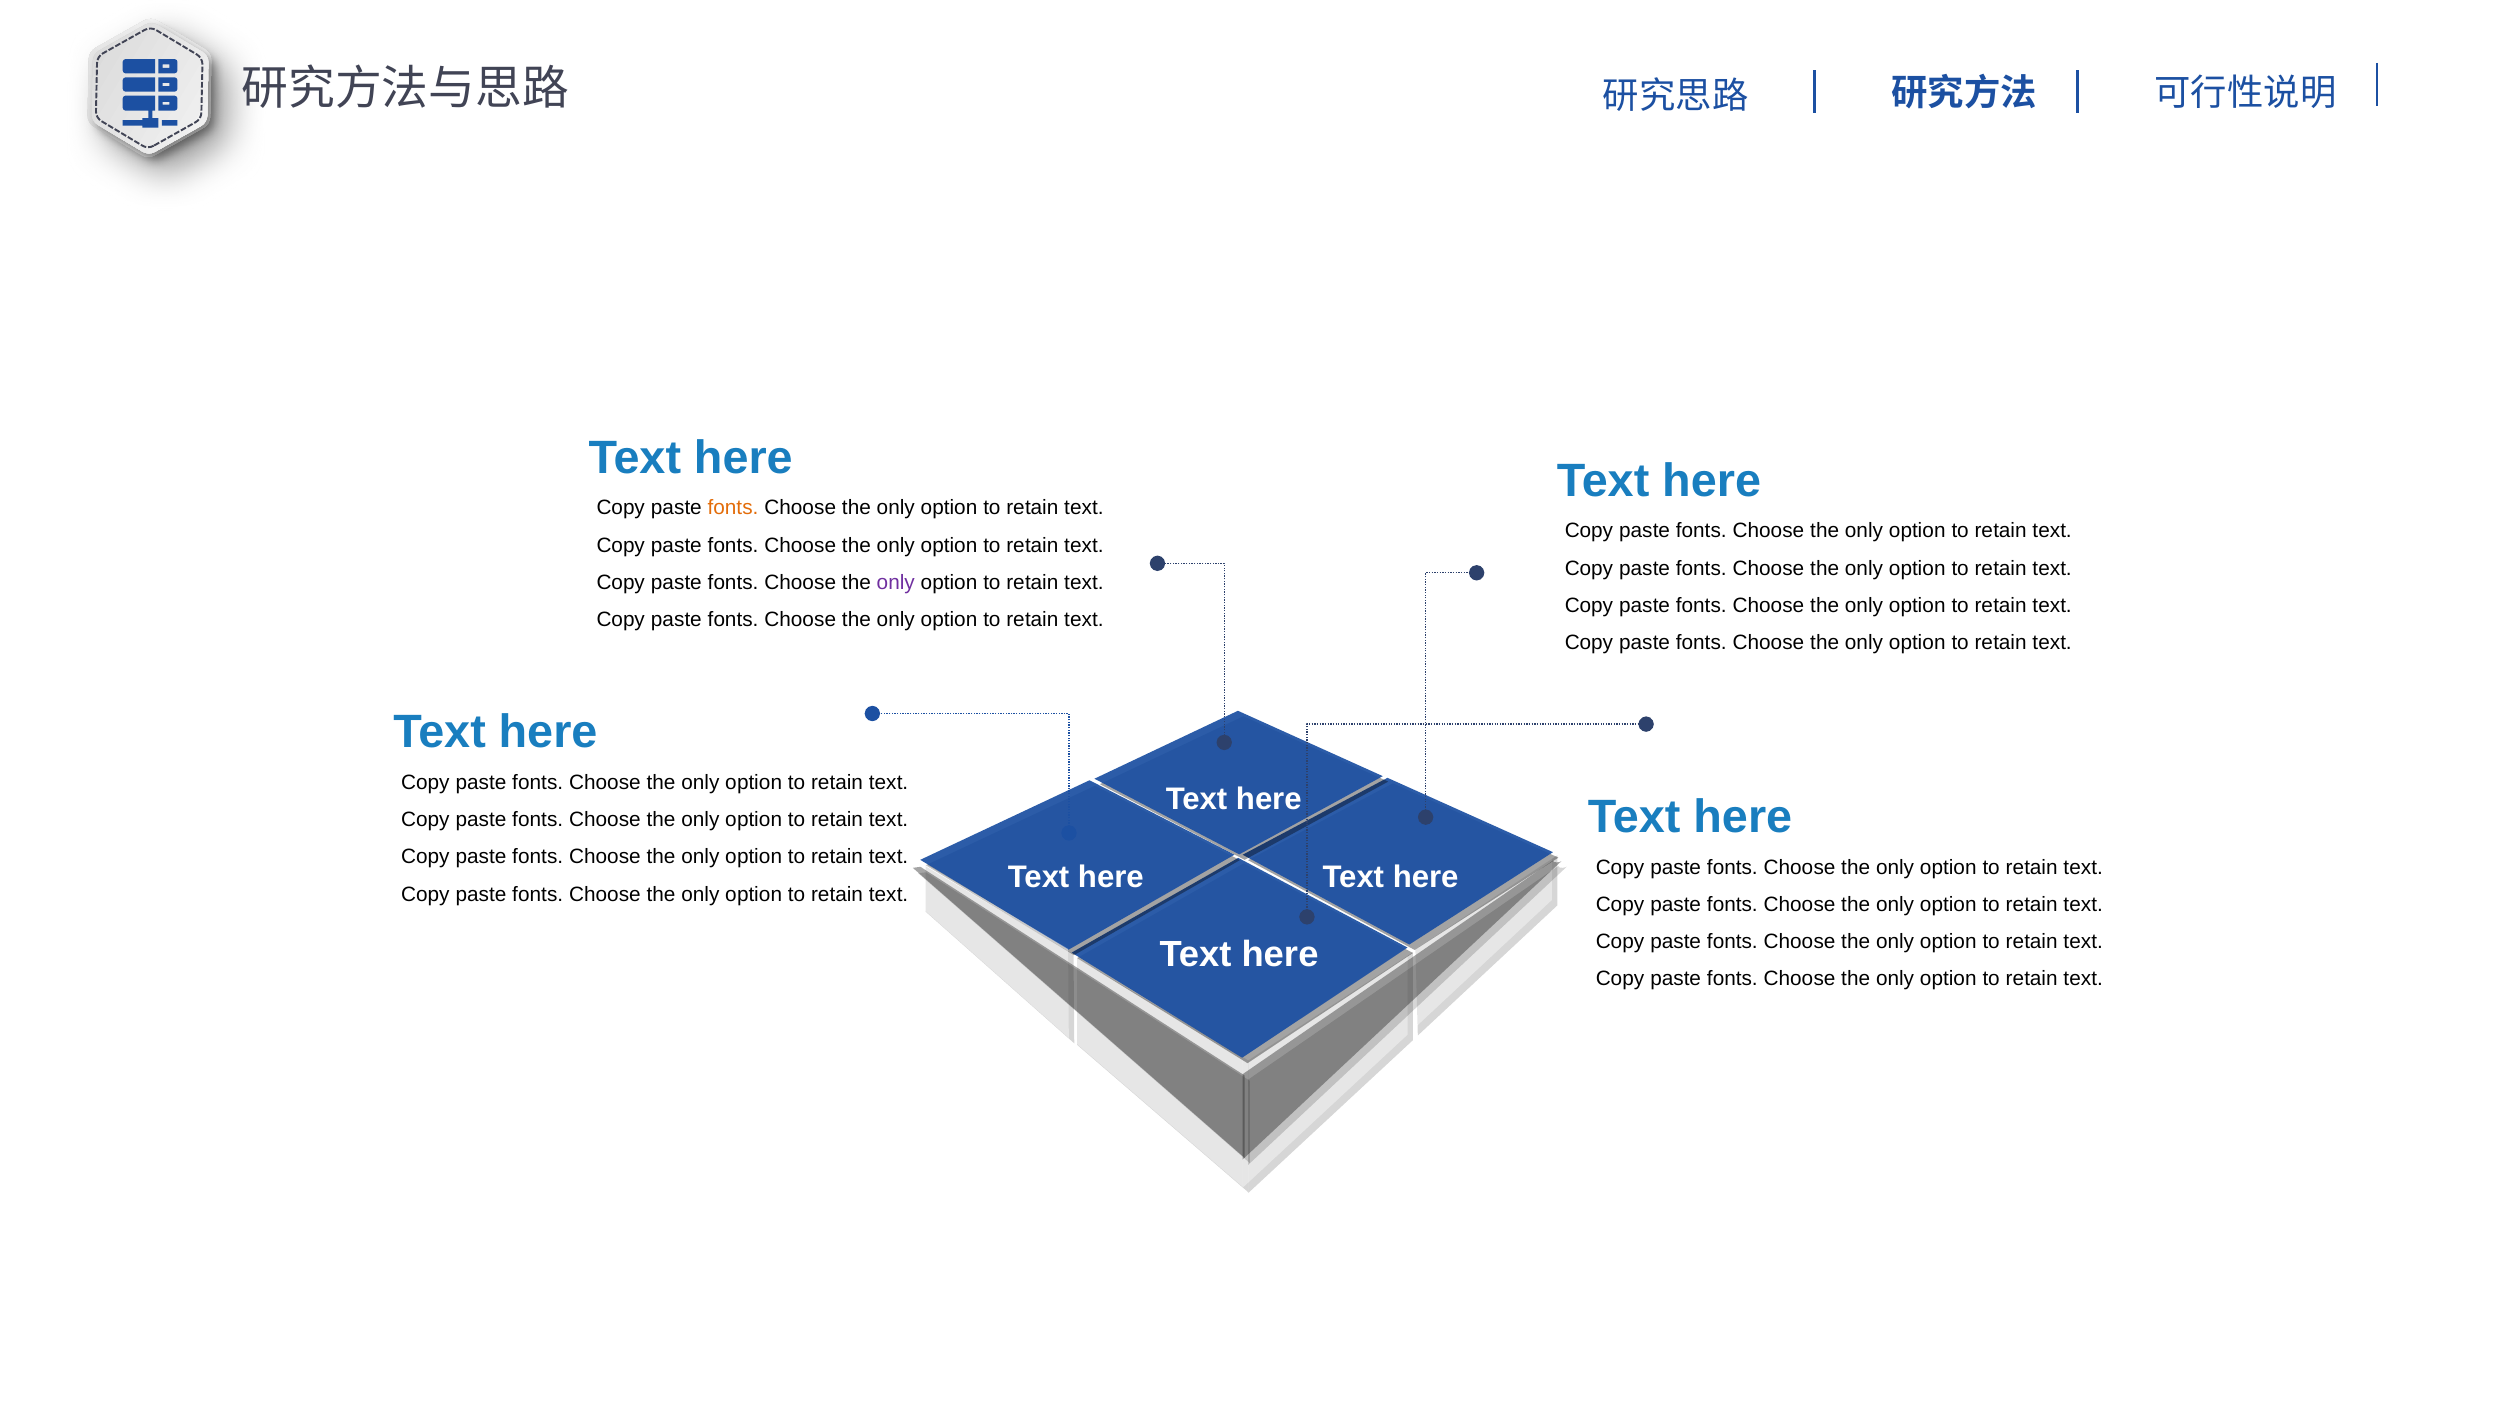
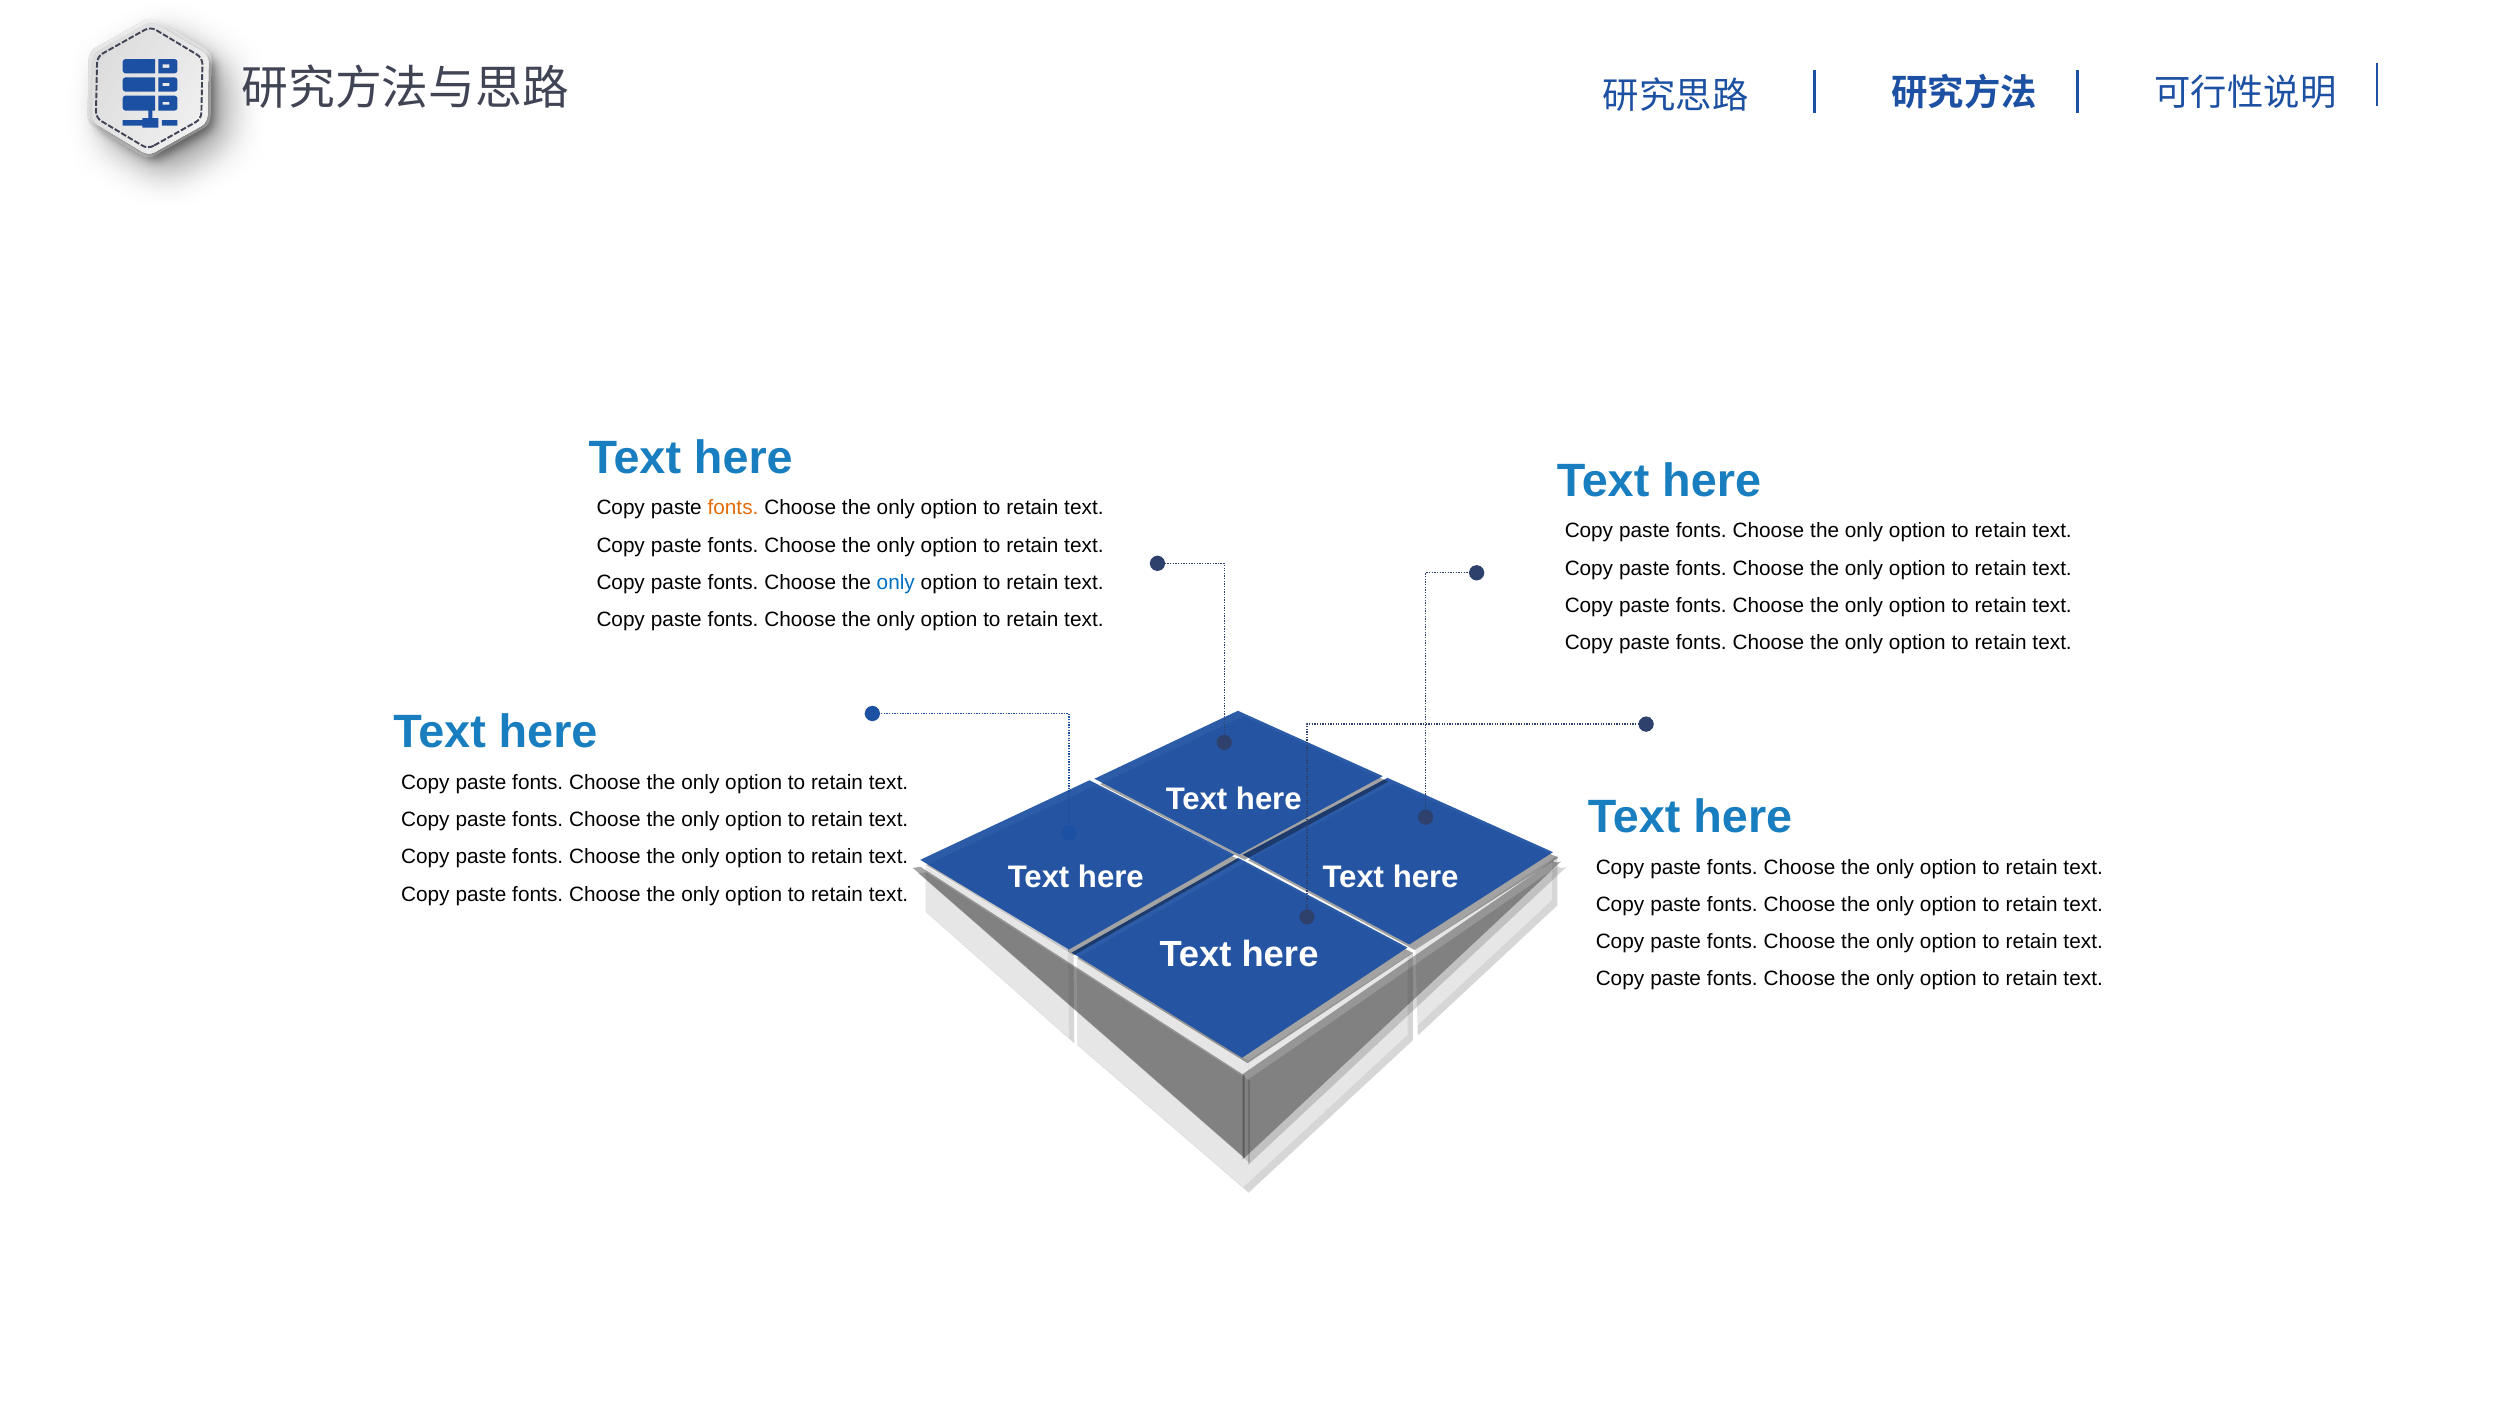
only colour: purple -> blue (896, 583)
